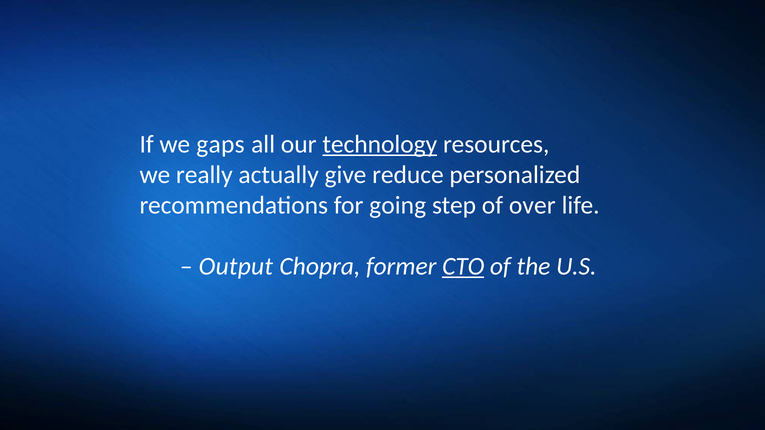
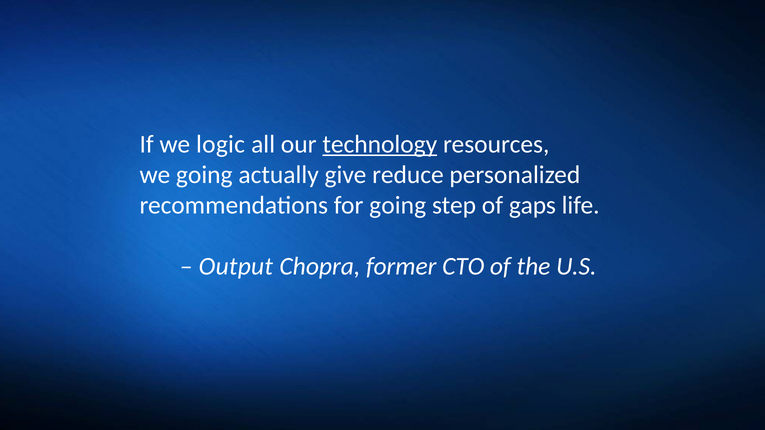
gaps: gaps -> logic (221, 144)
we really: really -> going (204, 175)
over: over -> gaps (532, 205)
CTO underline: present -> none (463, 267)
